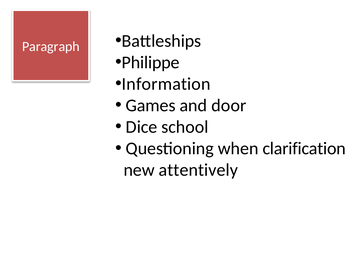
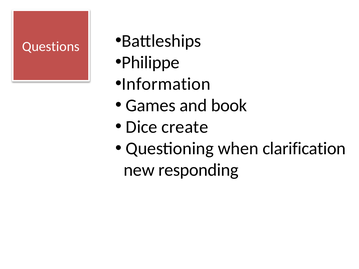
Paragraph: Paragraph -> Questions (51, 47)
door: door -> book (229, 106)
school: school -> create (185, 127)
attentively: attentively -> responding (198, 170)
